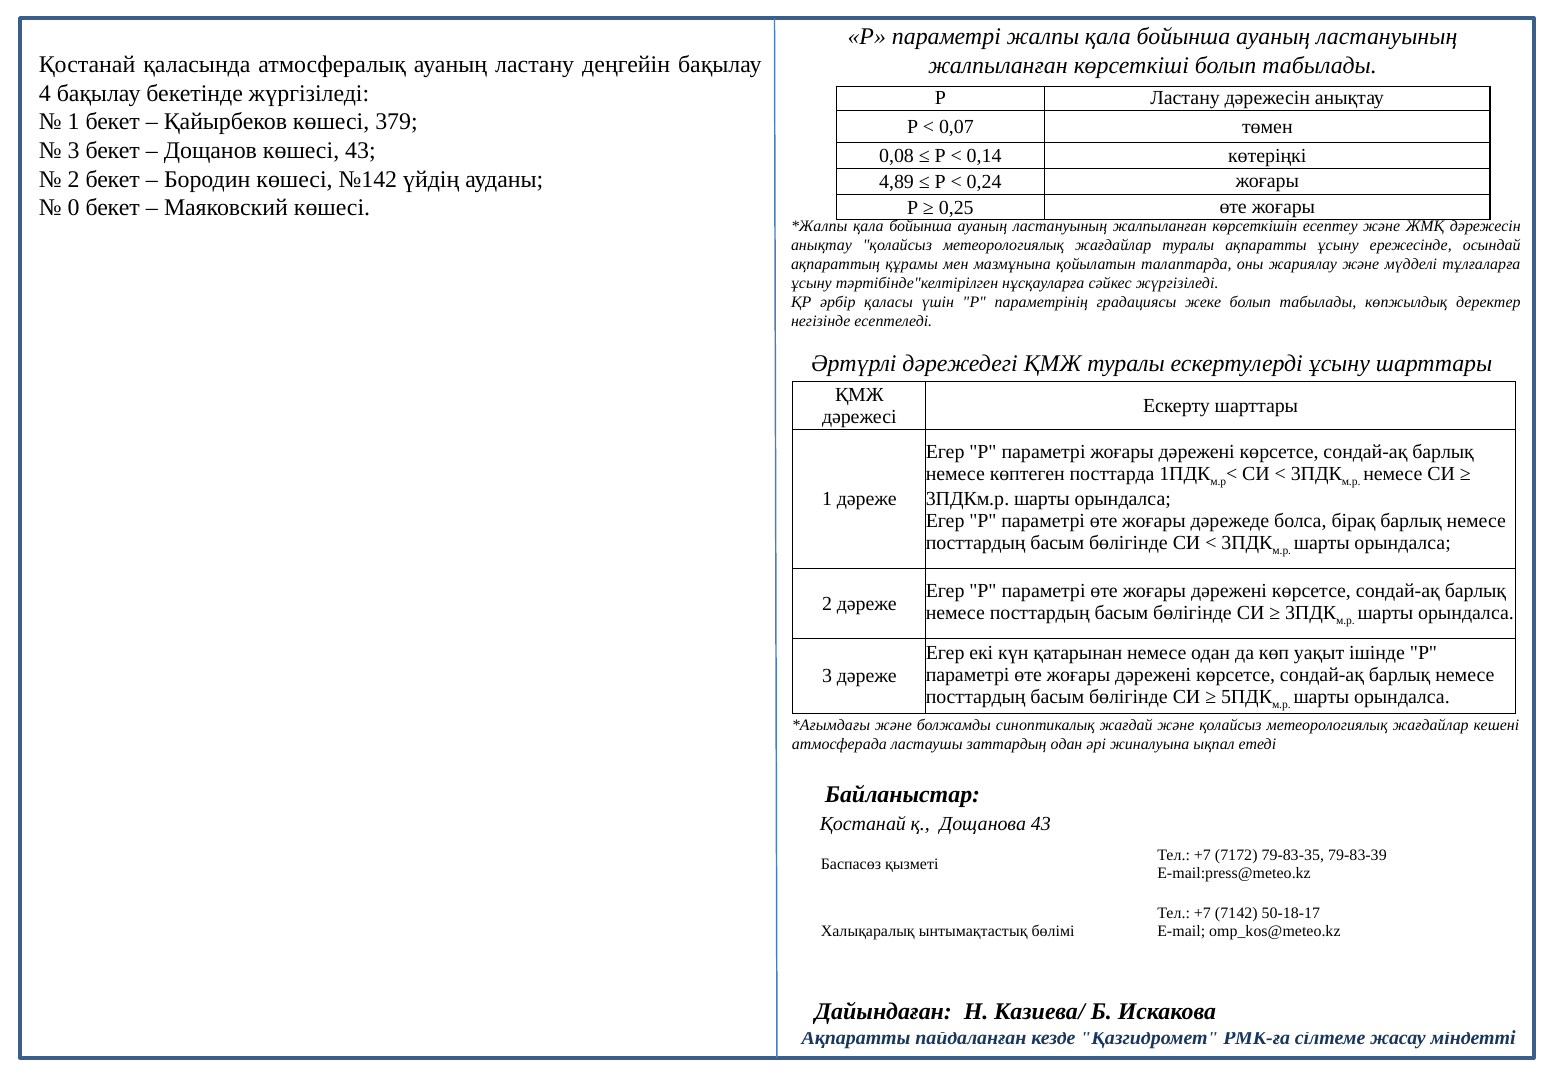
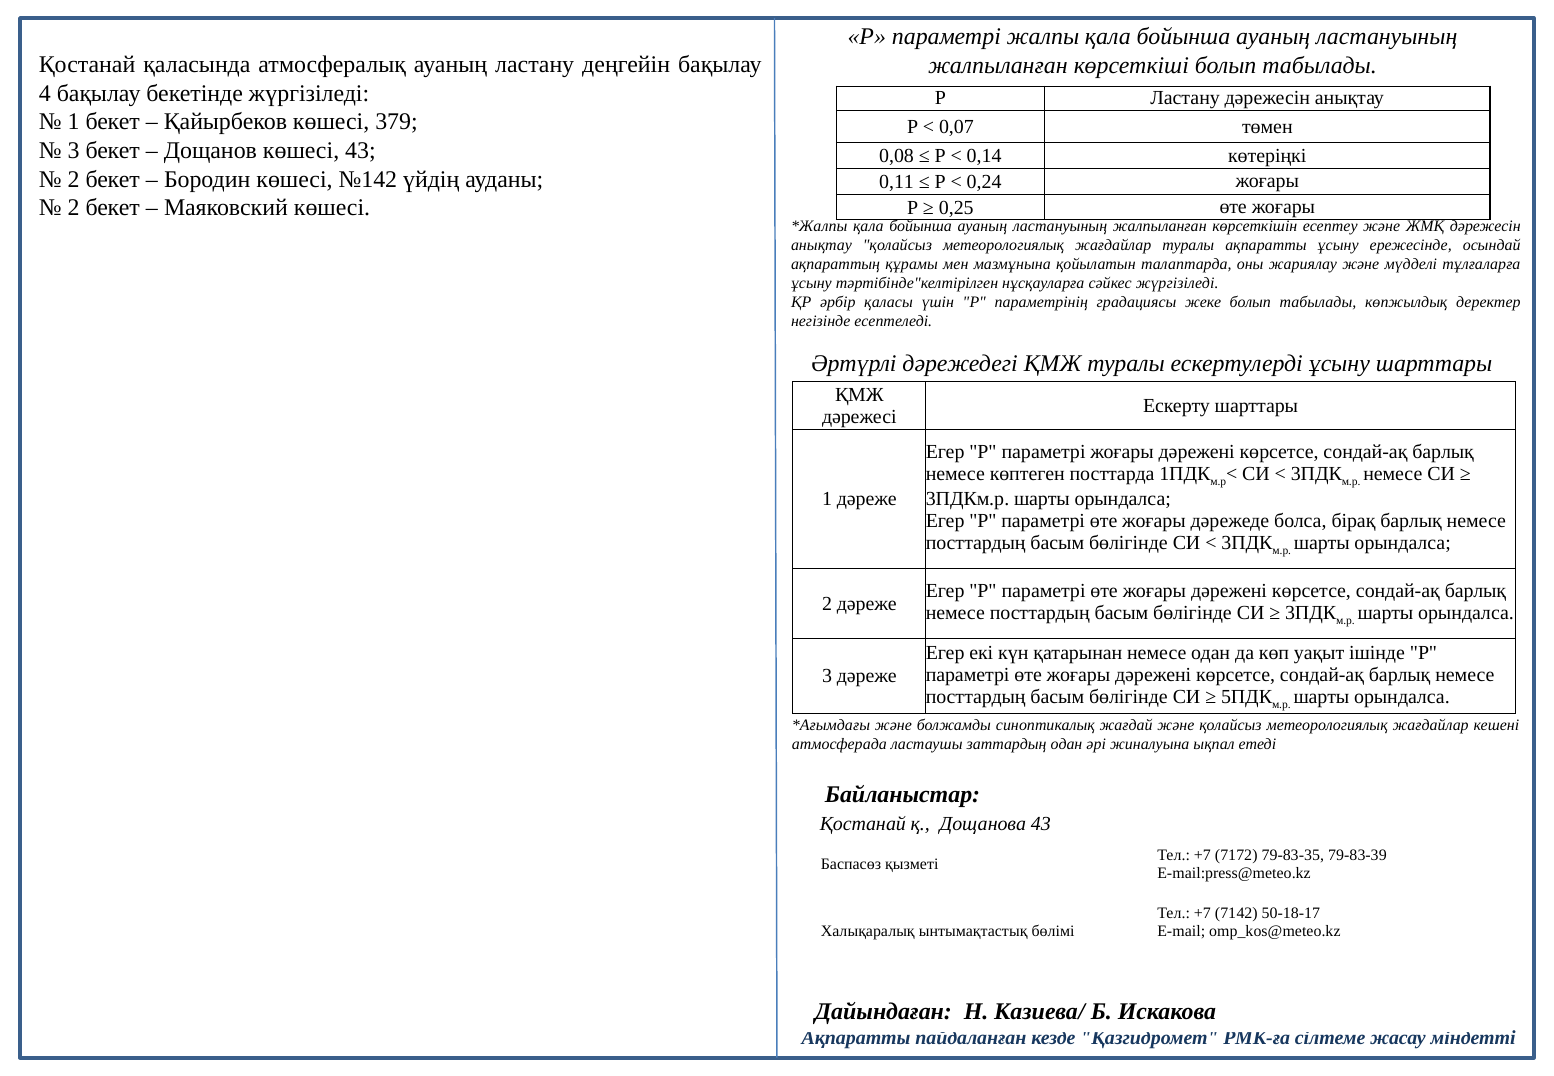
4,89: 4,89 -> 0,11 (897, 182)
0: 0 -> 2 (74, 208)
